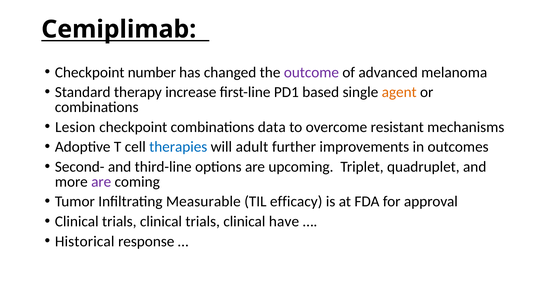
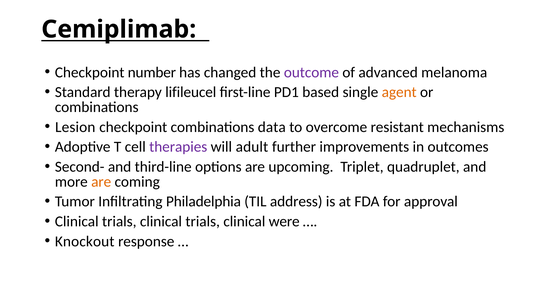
increase: increase -> lifileucel (191, 92)
therapies colour: blue -> purple (178, 147)
are colour: purple -> orange (101, 182)
Measurable: Measurable -> Philadelphia (203, 202)
efficacy: efficacy -> address (296, 202)
have: have -> were (284, 221)
Historical: Historical -> Knockout (85, 241)
